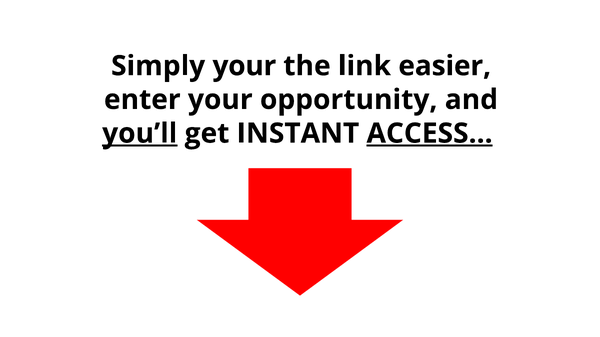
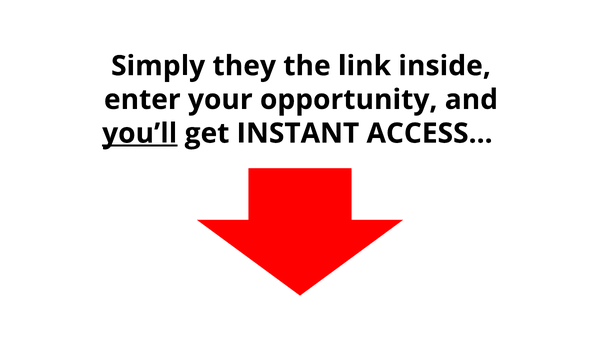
Simply your: your -> they (244, 66)
easier: easier -> inside (445, 66)
ACCESS… underline: present -> none (430, 134)
